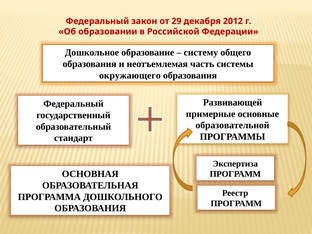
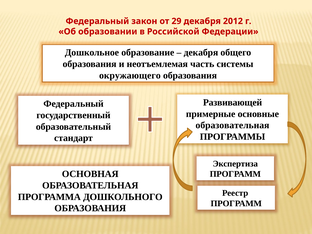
систему: систему -> декабря (201, 53)
образовательной: образовательной -> образовательная (232, 125)
